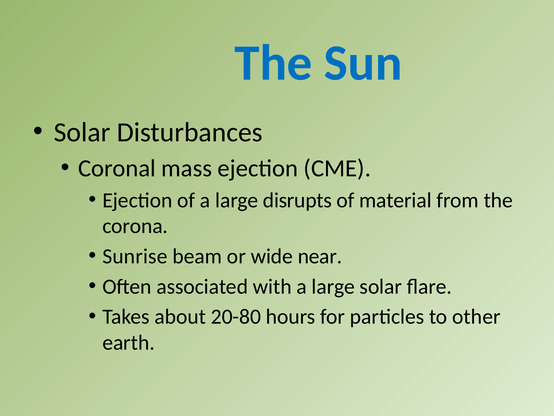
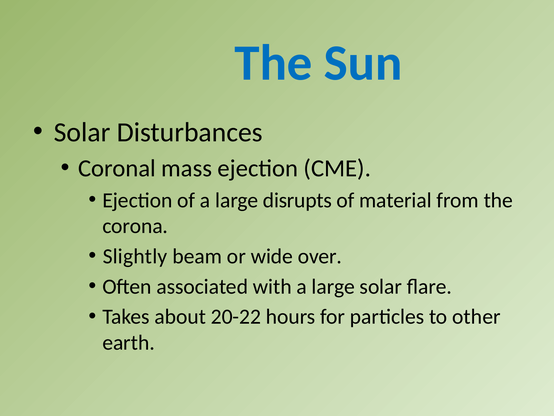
Sunrise: Sunrise -> Slightly (135, 256)
near: near -> over (320, 256)
20-80: 20-80 -> 20-22 (236, 316)
